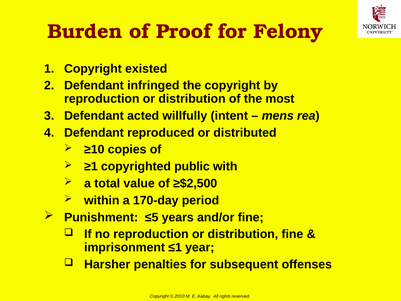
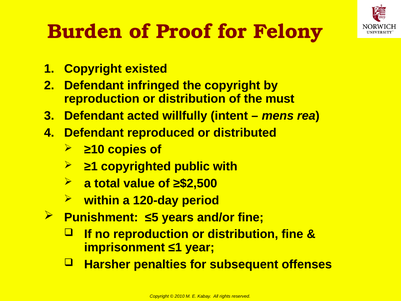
most: most -> must (280, 99)
170-day: 170-day -> 120-day (156, 200)
